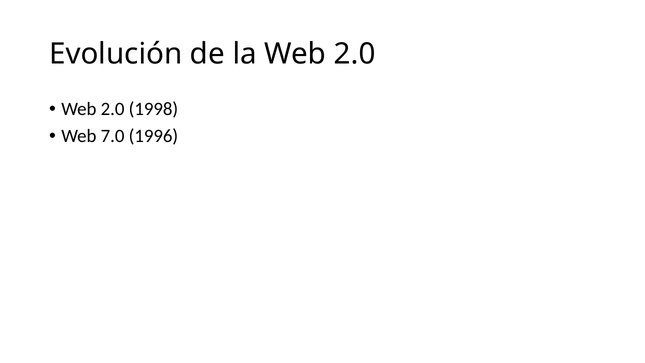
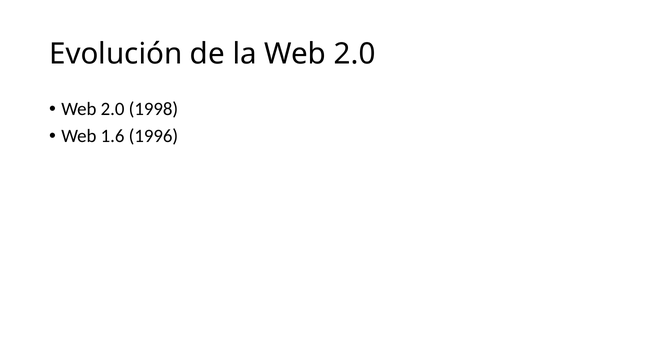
7.0: 7.0 -> 1.6 (113, 136)
